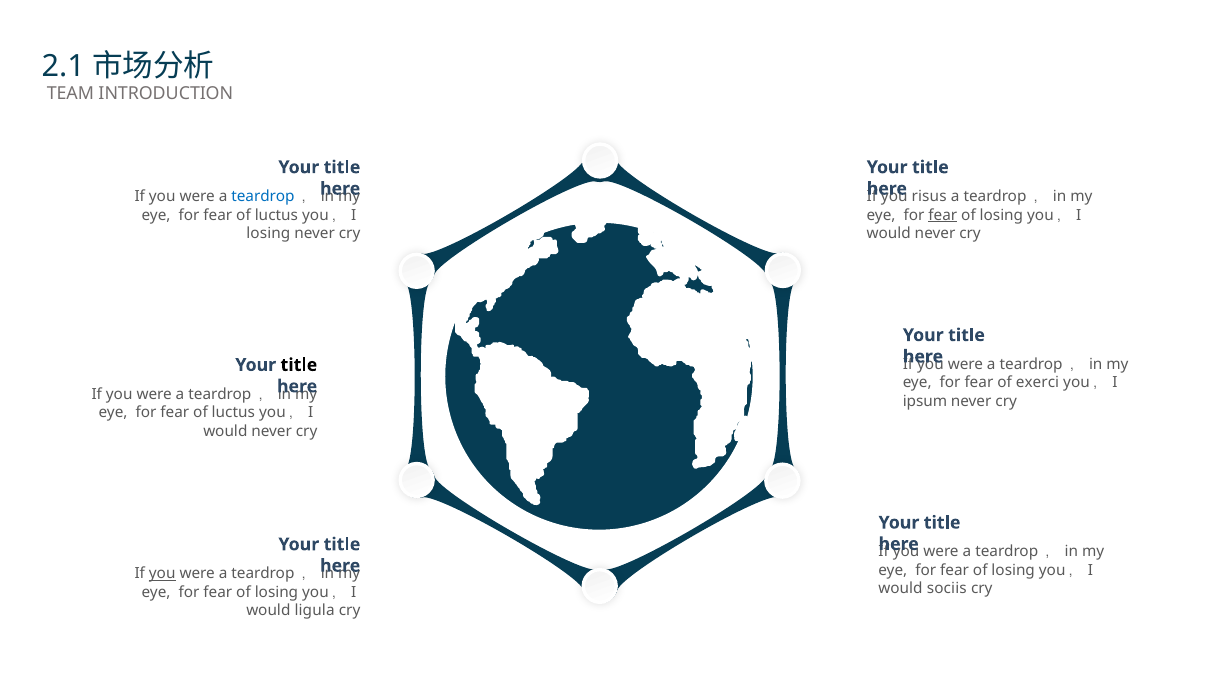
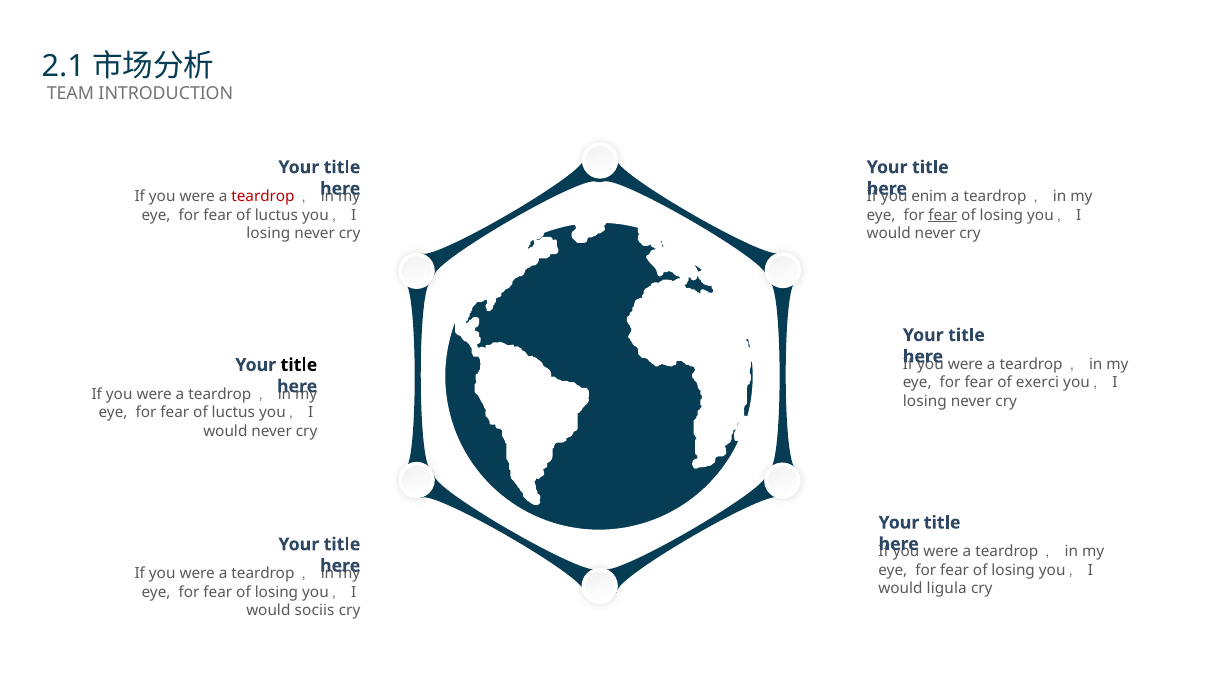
teardrop colour: blue -> red (263, 197)
risus: risus -> enim (929, 197)
ipsum: ipsum -> losing (925, 401)
you underline: present -> none (162, 574)
sociis: sociis -> ligula (947, 589)
ligula: ligula -> sociis (315, 611)
